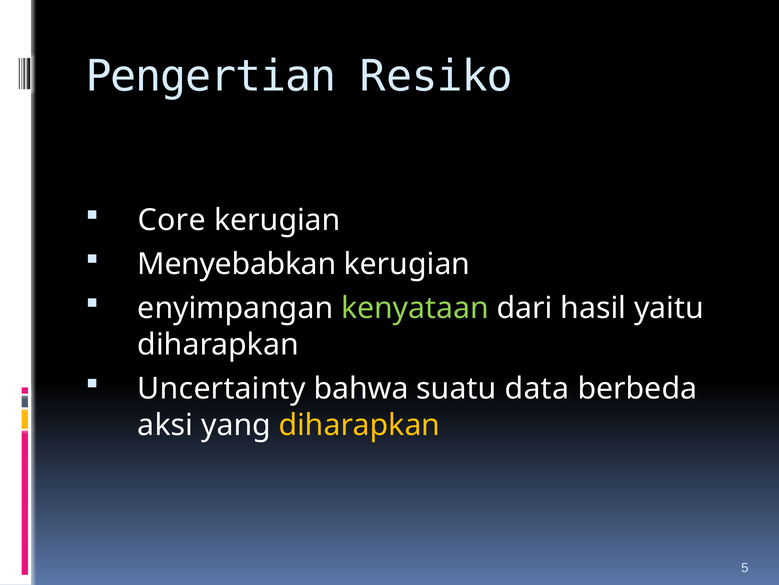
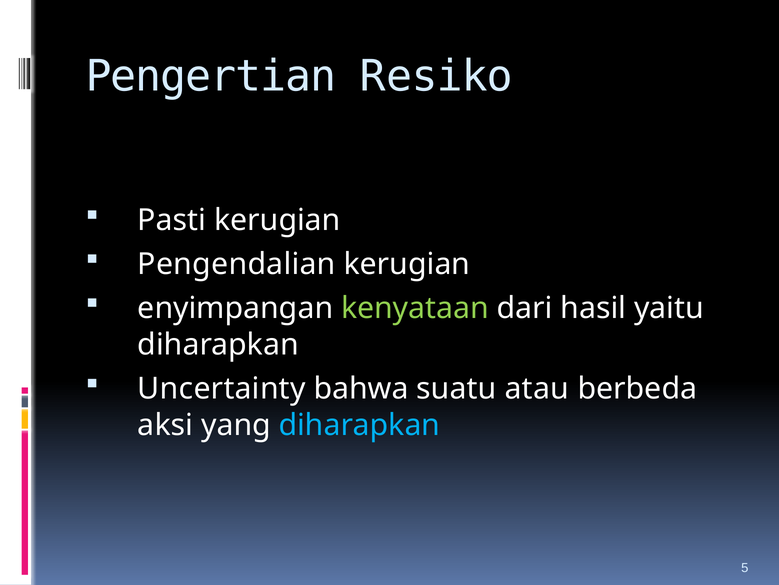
Core: Core -> Pasti (172, 220)
Menyebabkan: Menyebabkan -> Pengendalian (237, 264)
data: data -> atau (537, 388)
diharapkan colour: yellow -> light blue (359, 425)
